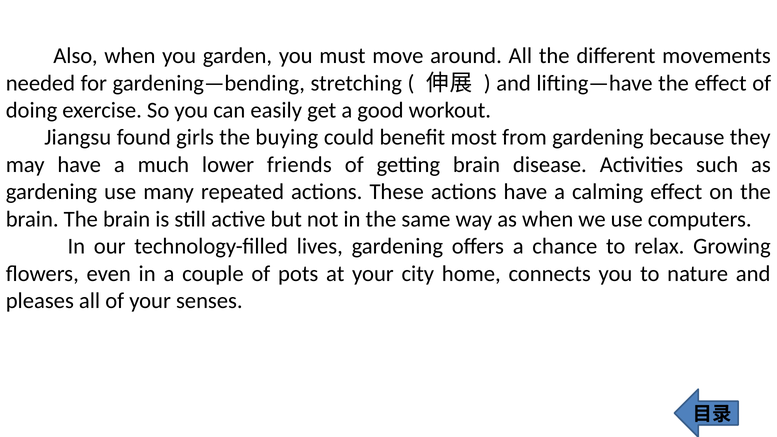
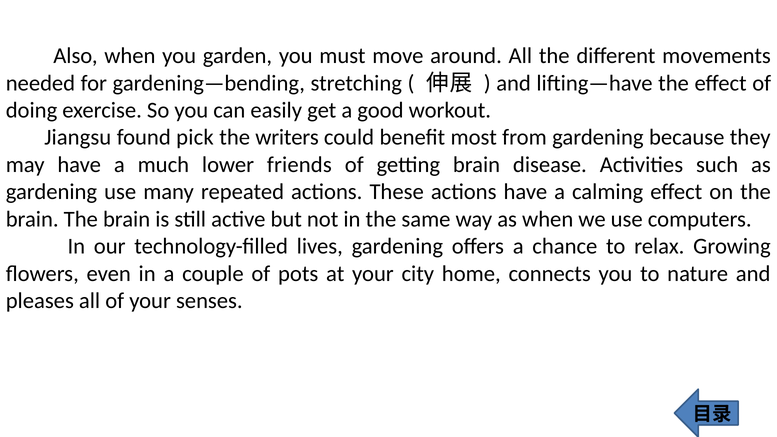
girls: girls -> pick (195, 138)
buying: buying -> writers (287, 138)
